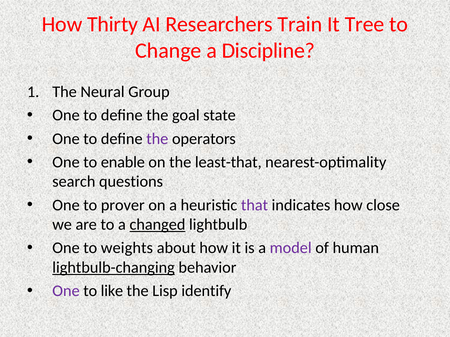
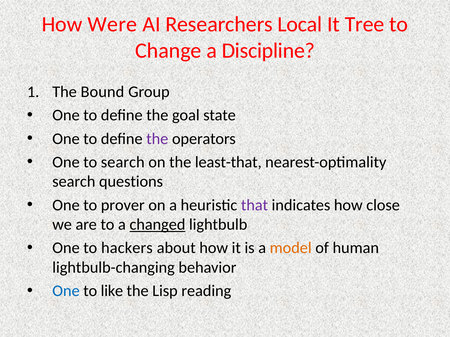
Thirty: Thirty -> Were (112, 24)
Train: Train -> Local (300, 24)
Neural: Neural -> Bound (102, 92)
to enable: enable -> search (123, 162)
weights: weights -> hackers (127, 248)
model colour: purple -> orange (291, 248)
lightbulb-changing underline: present -> none (114, 268)
One colour: purple -> blue (66, 291)
identify: identify -> reading (206, 291)
